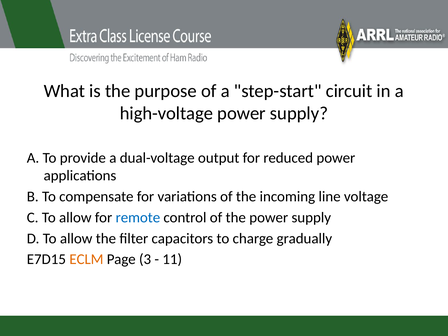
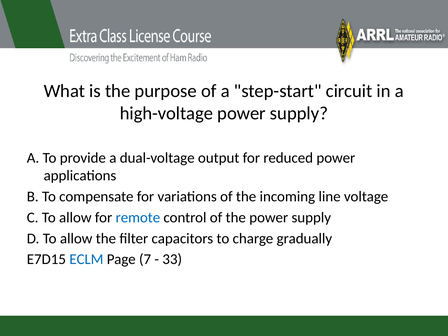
ECLM colour: orange -> blue (86, 259)
3: 3 -> 7 (145, 259)
11: 11 -> 33 (172, 259)
